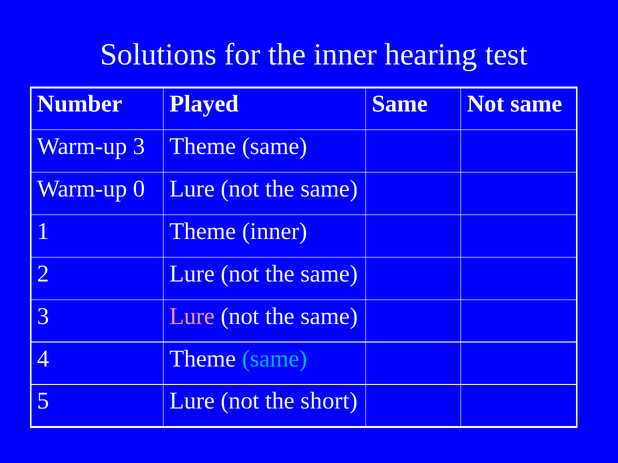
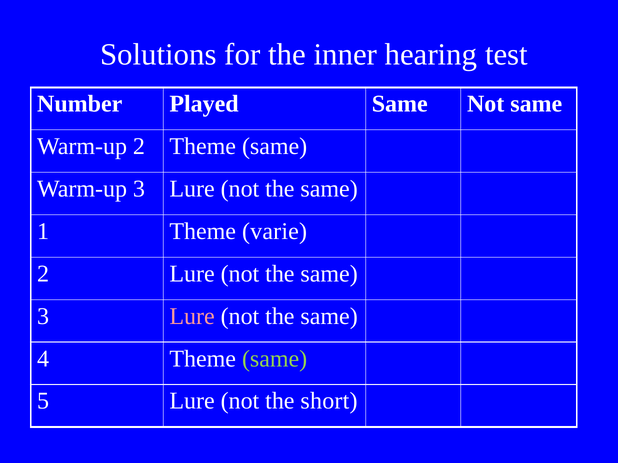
Warm-up 3: 3 -> 2 (139, 147)
Warm-up 0: 0 -> 3 (139, 189)
Theme inner: inner -> varie (275, 232)
same colour: light blue -> light green (275, 359)
